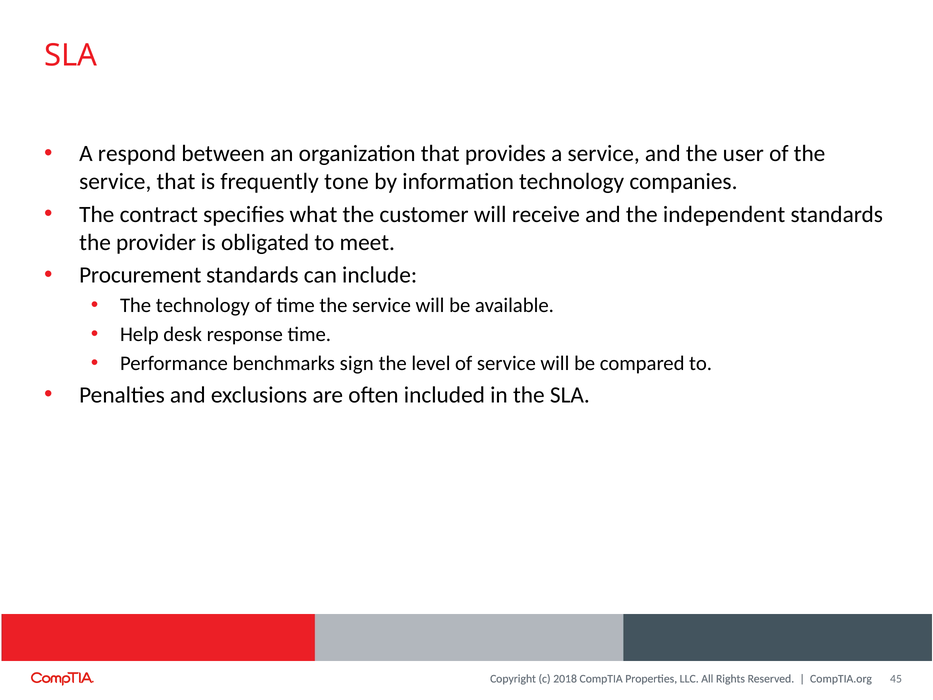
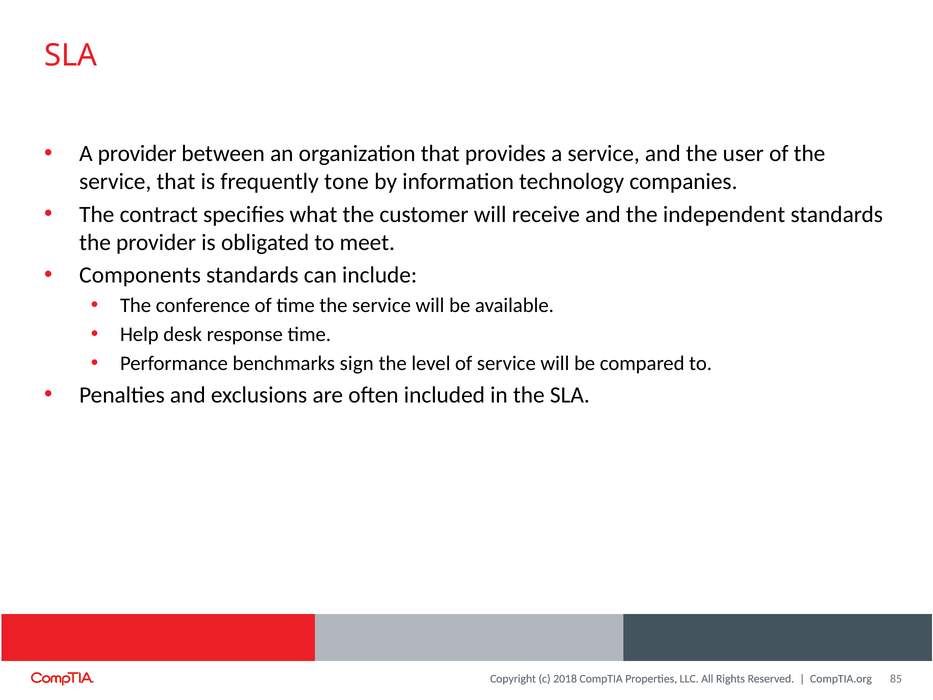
A respond: respond -> provider (137, 154)
Procurement: Procurement -> Components (140, 275)
The technology: technology -> conference (203, 305)
45: 45 -> 85 (896, 679)
